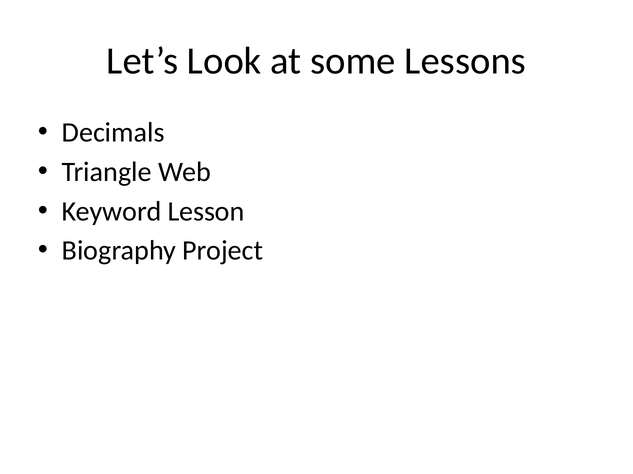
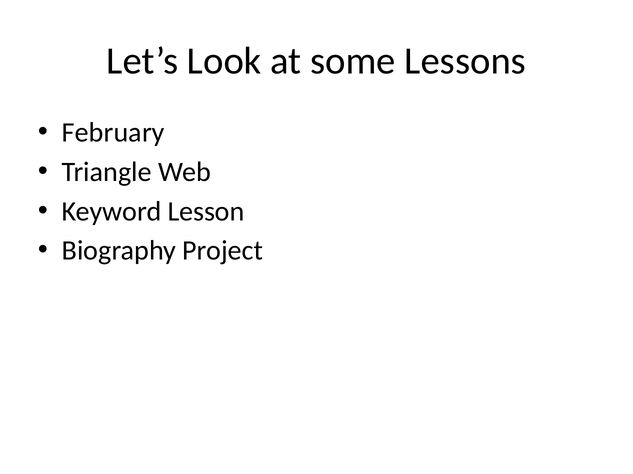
Decimals: Decimals -> February (113, 133)
